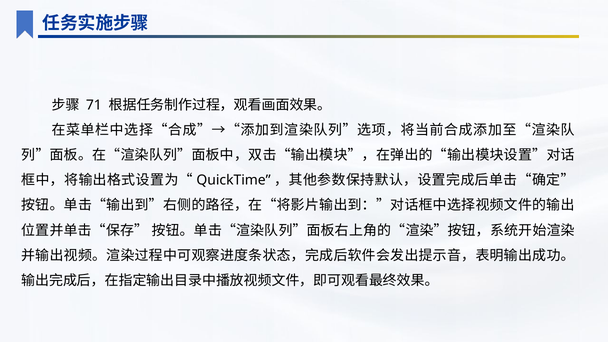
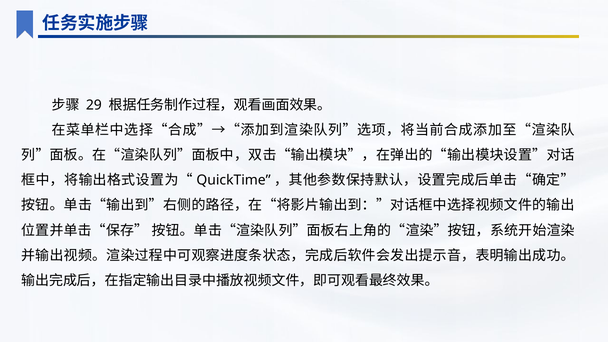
71: 71 -> 29 (94, 105)
